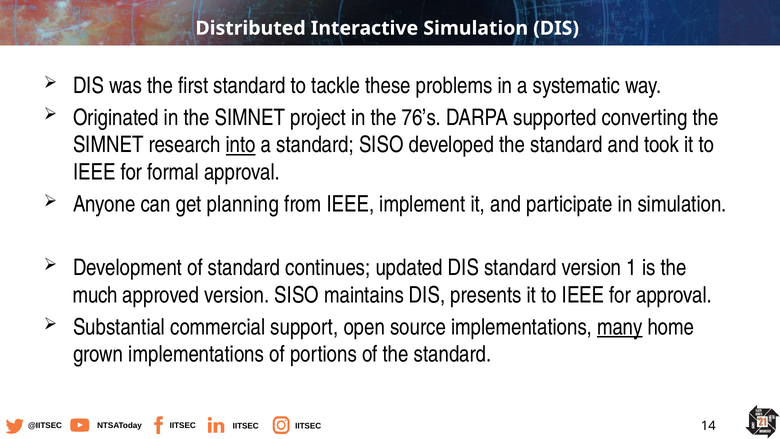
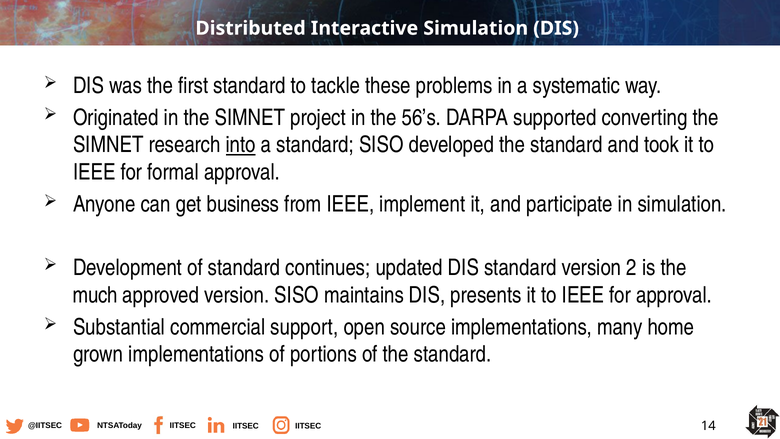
76’s: 76’s -> 56’s (421, 117)
planning: planning -> business (243, 204)
1: 1 -> 2 (632, 268)
many underline: present -> none (620, 327)
